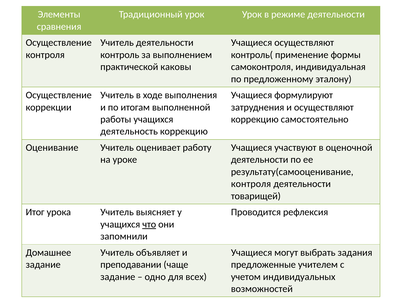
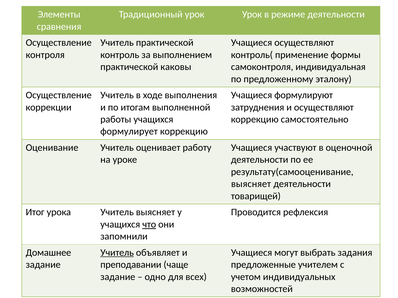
Учитель деятельности: деятельности -> практической (165, 43)
деятельность: деятельность -> формулирует (129, 132)
контроля: контроля -> выясняет (251, 184)
Учитель underline: none -> present (117, 253)
